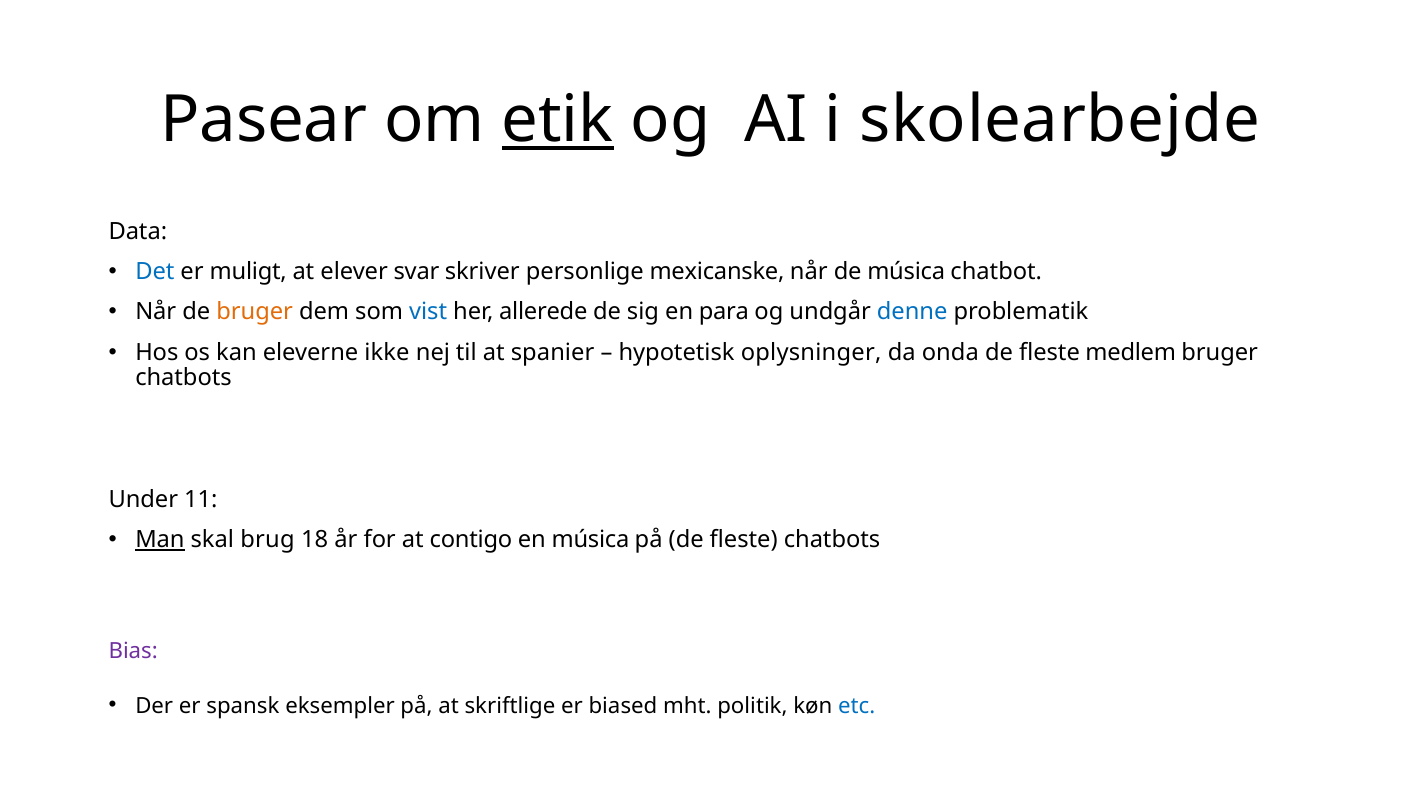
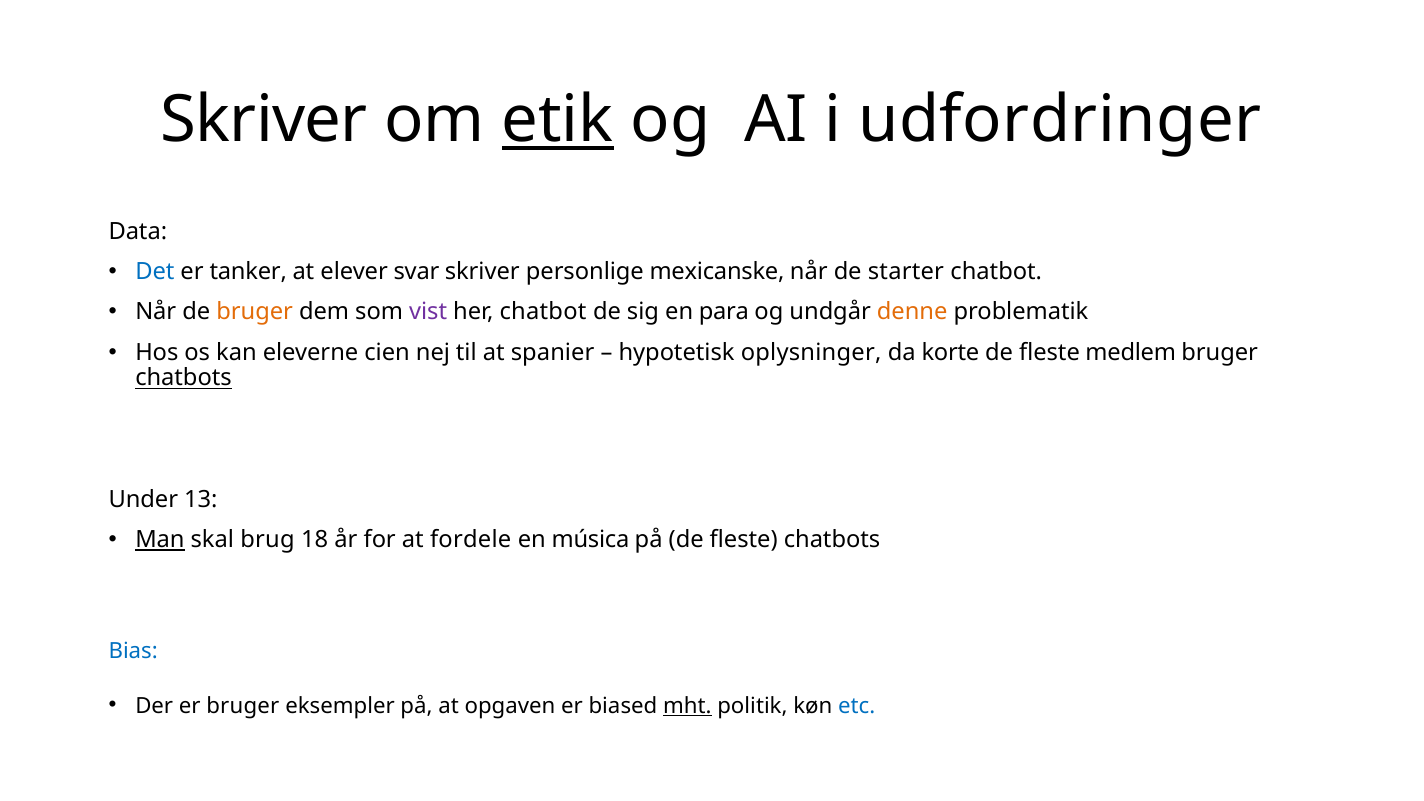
Pasear: Pasear -> Skriver (264, 120)
skolearbejde: skolearbejde -> udfordringer (1060, 120)
muligt: muligt -> tanker (248, 272)
de música: música -> starter (906, 272)
vist colour: blue -> purple (428, 312)
her allerede: allerede -> chatbot (543, 312)
denne colour: blue -> orange (912, 312)
ikke: ikke -> cien (387, 353)
onda: onda -> korte (950, 353)
chatbots underline: none -> present (183, 378)
11: 11 -> 13 (201, 500)
contigo: contigo -> fordele (471, 540)
Bias colour: purple -> blue (133, 651)
er spansk: spansk -> bruger (243, 706)
skriftlige: skriftlige -> opgaven (510, 706)
mht underline: none -> present (687, 706)
